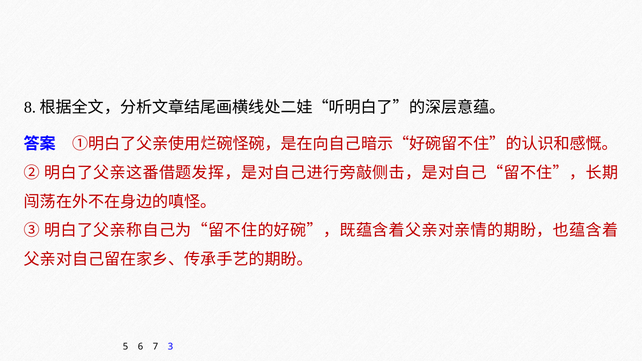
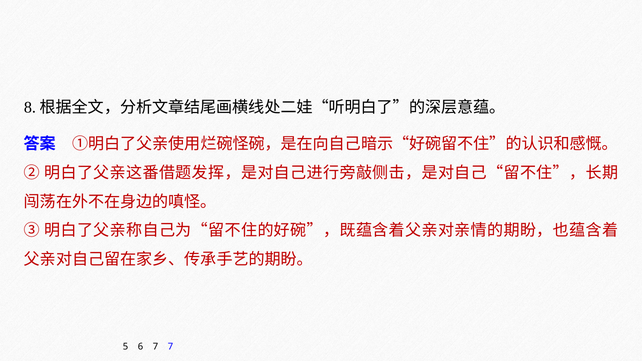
6 3: 3 -> 7 (170, 347)
